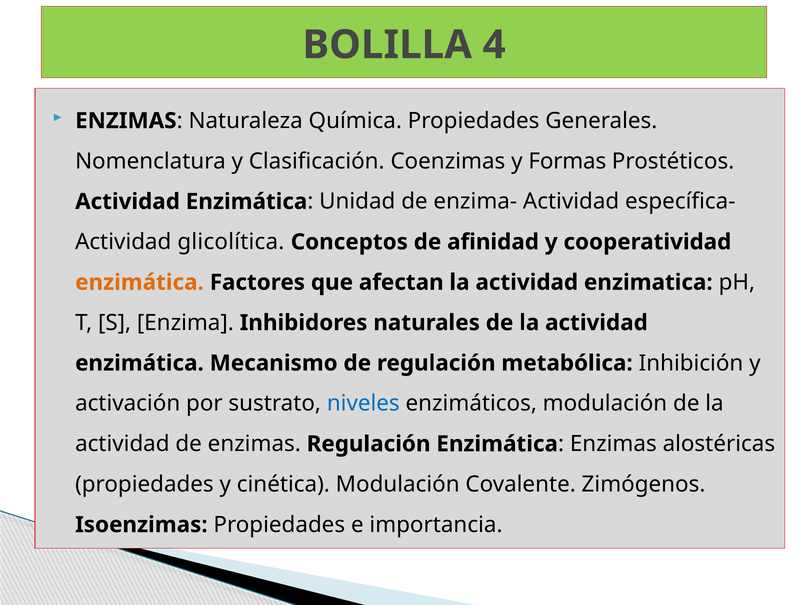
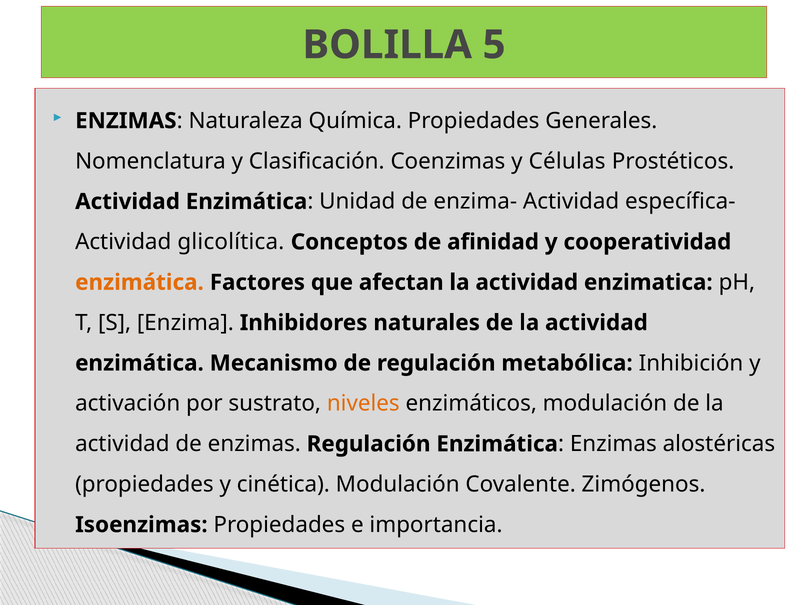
4: 4 -> 5 (494, 45)
Formas: Formas -> Células (567, 161)
niveles colour: blue -> orange (363, 403)
